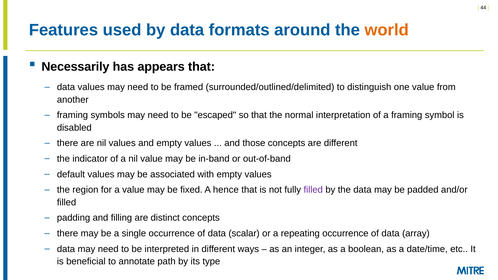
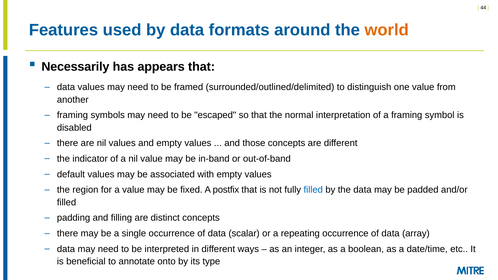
hence: hence -> postfix (226, 190)
filled colour: purple -> blue (313, 190)
path: path -> onto (167, 262)
